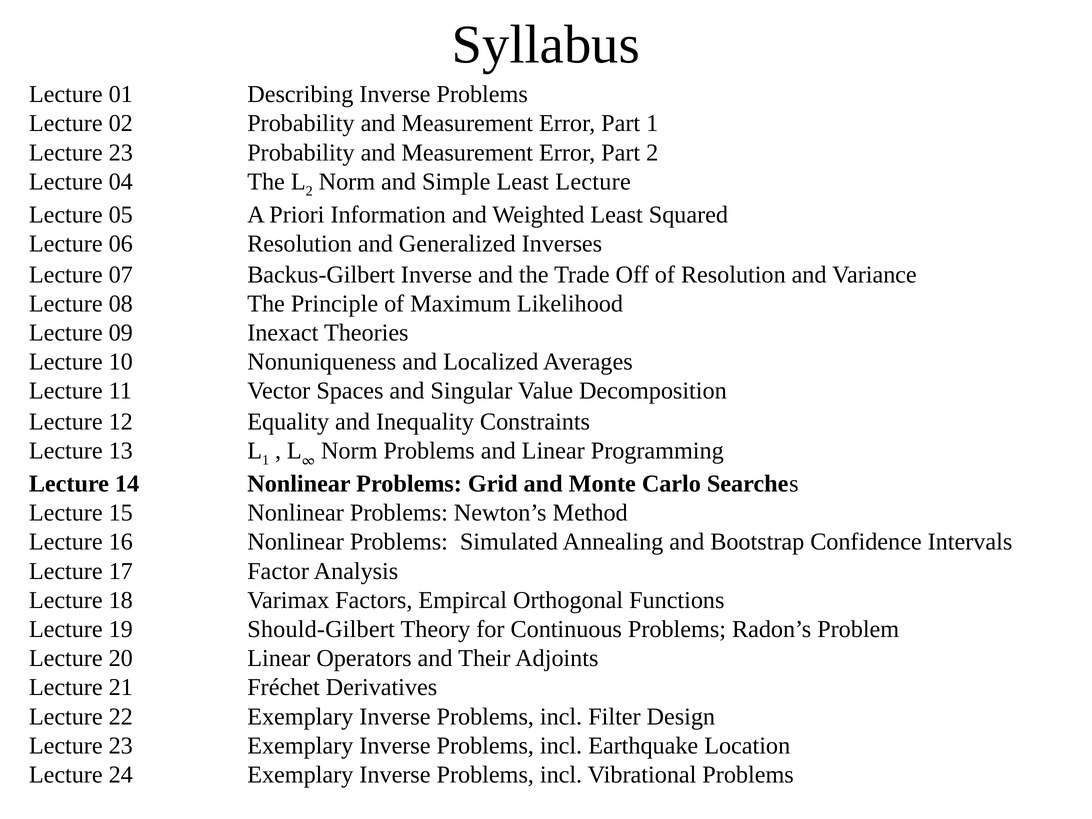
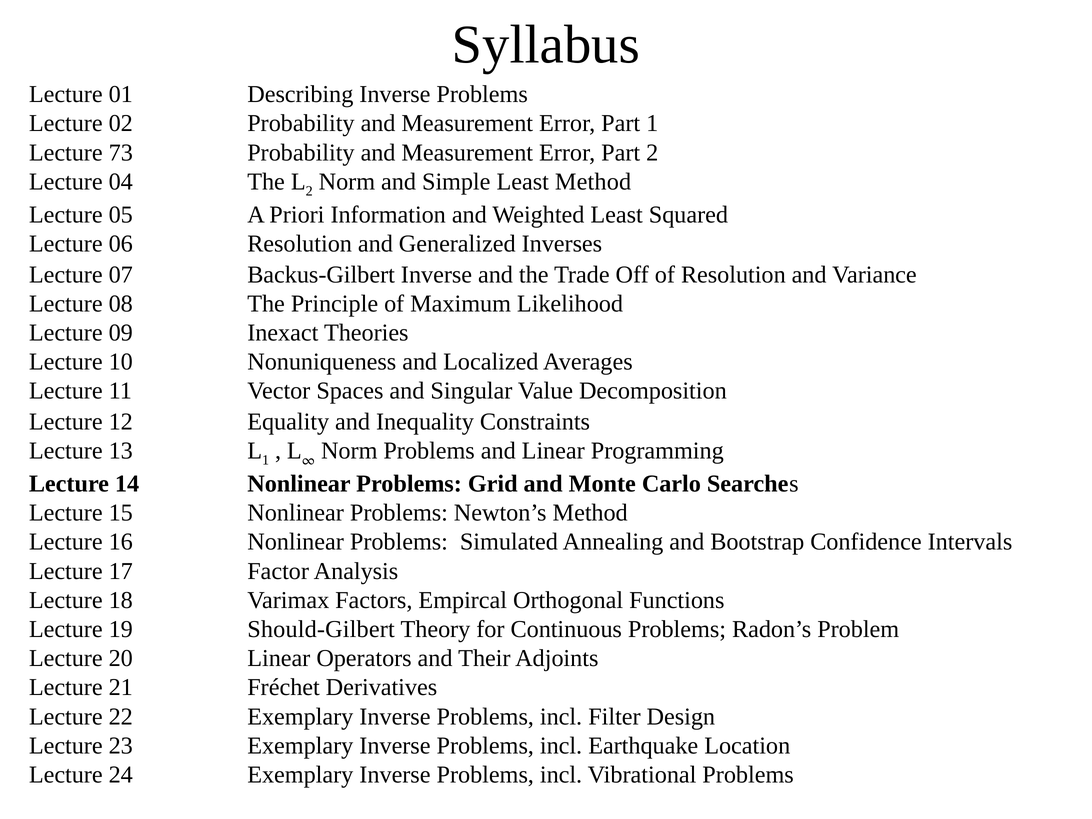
23: 23 -> 73 (121, 153)
Least Lecture: Lecture -> Method (593, 182)
